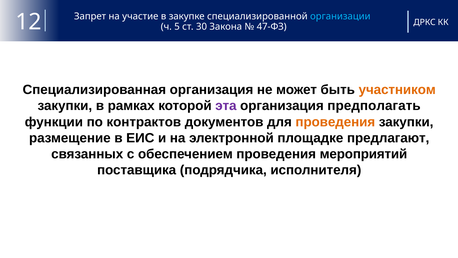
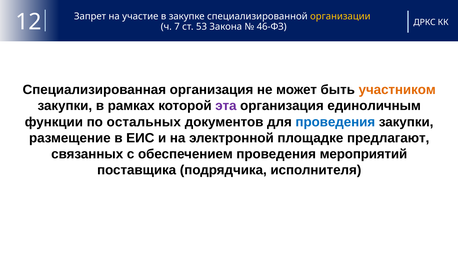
организации colour: light blue -> yellow (340, 16)
5: 5 -> 7 (177, 27)
30: 30 -> 53 (202, 27)
47-ФЗ: 47-ФЗ -> 46-ФЗ (272, 27)
предполагать: предполагать -> единоличным (374, 106)
контрактов: контрактов -> остальных (144, 122)
проведения colour: orange -> blue (335, 122)
